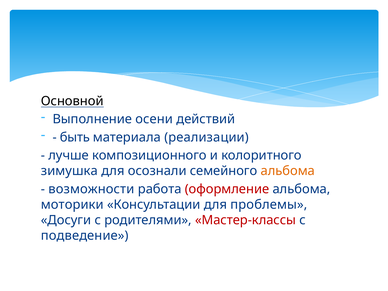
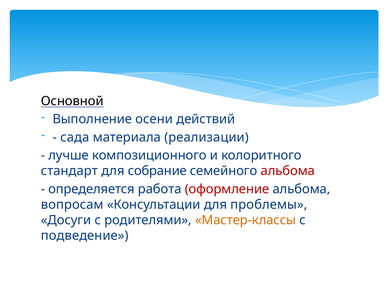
быть: быть -> сада (75, 137)
зимушка: зимушка -> стандарт (69, 171)
осознали: осознали -> собрание (157, 171)
альбома colour: orange -> red (288, 171)
возможности: возможности -> определяется (92, 189)
моторики: моторики -> вопросам (72, 205)
Мастер-классы colour: red -> orange (246, 220)
